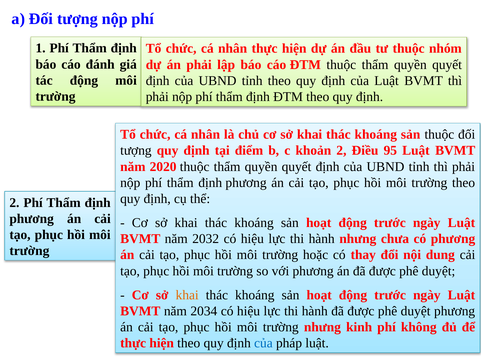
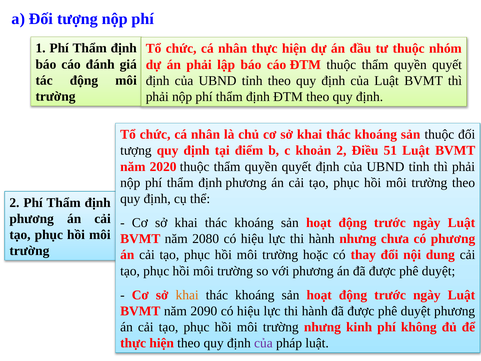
95: 95 -> 51 (390, 150)
2032: 2032 -> 2080 (206, 239)
2034: 2034 -> 2090 (204, 311)
của colour: blue -> purple (263, 343)
